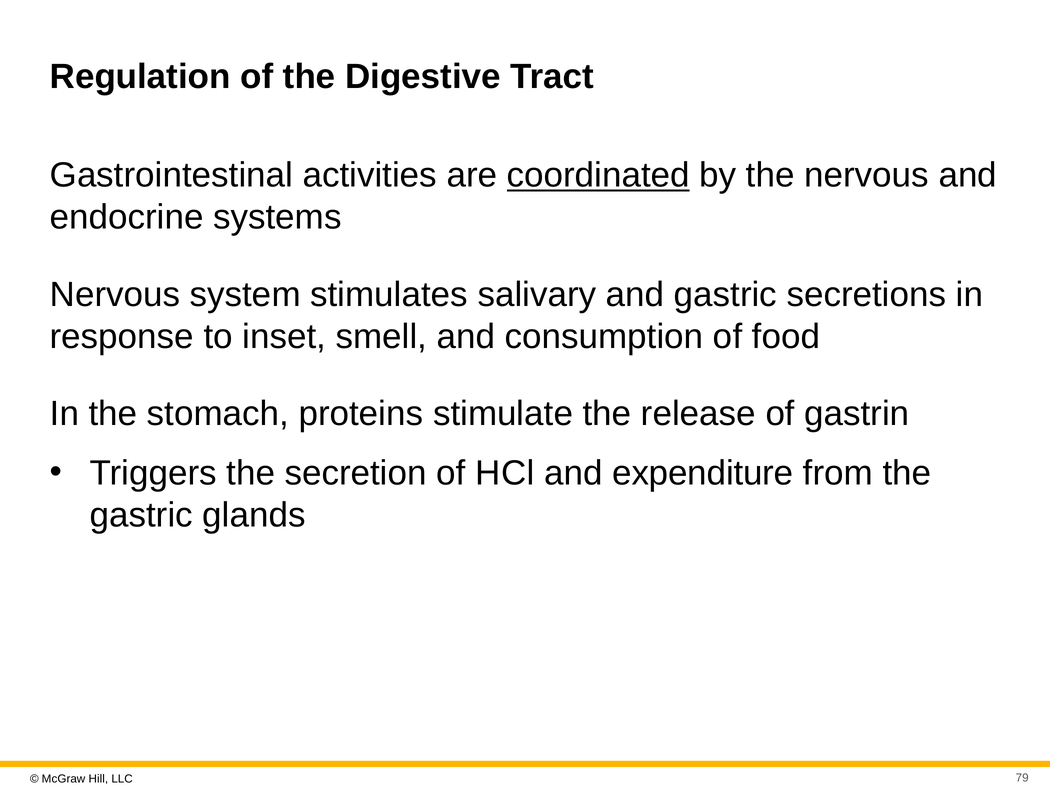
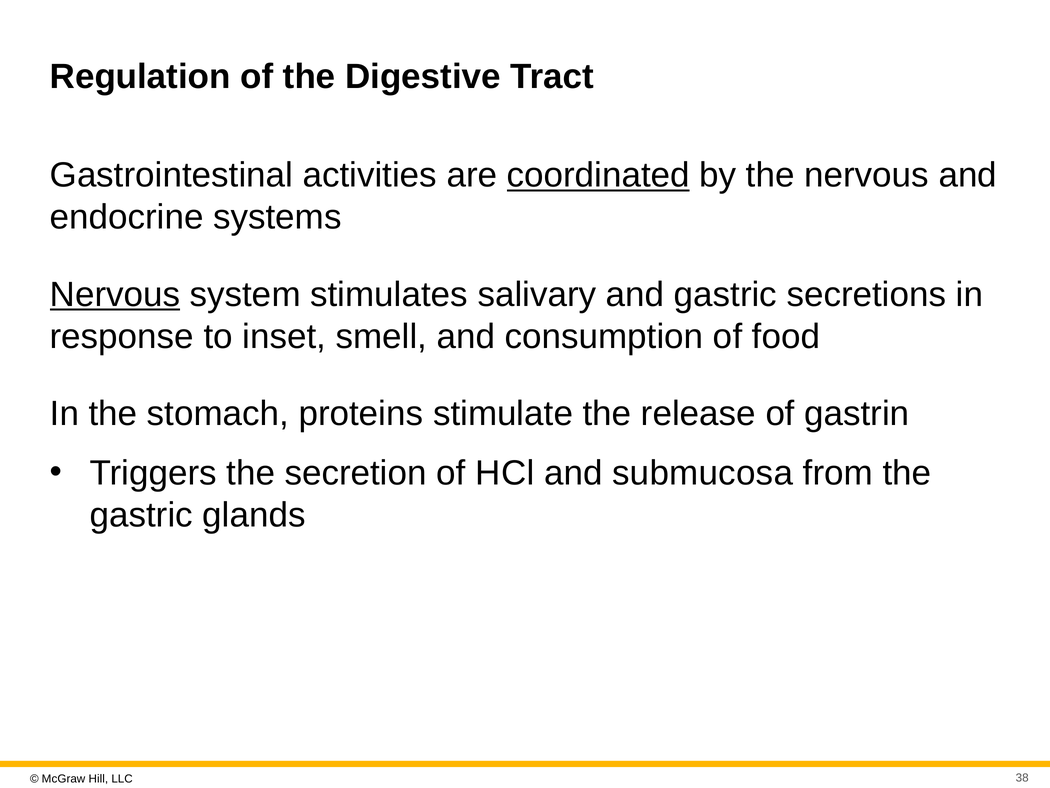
Nervous underline: none -> present (115, 294)
expenditure: expenditure -> submucosa (703, 473)
79: 79 -> 38 (1022, 778)
